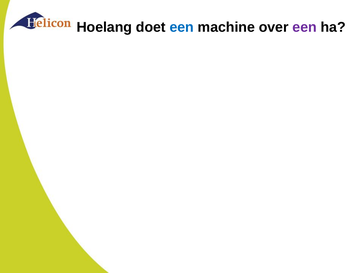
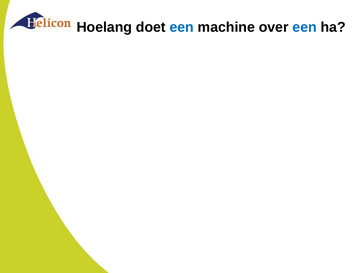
een colour: purple -> blue (305, 27)
